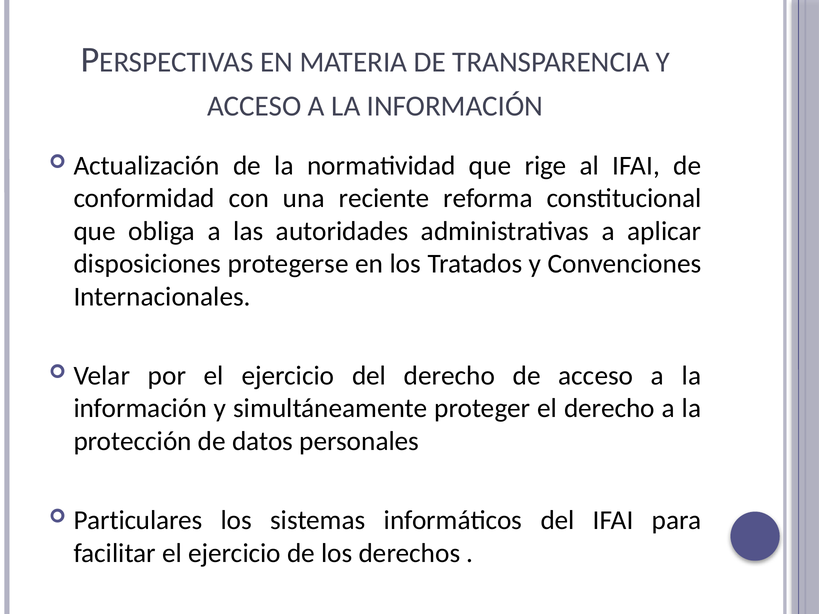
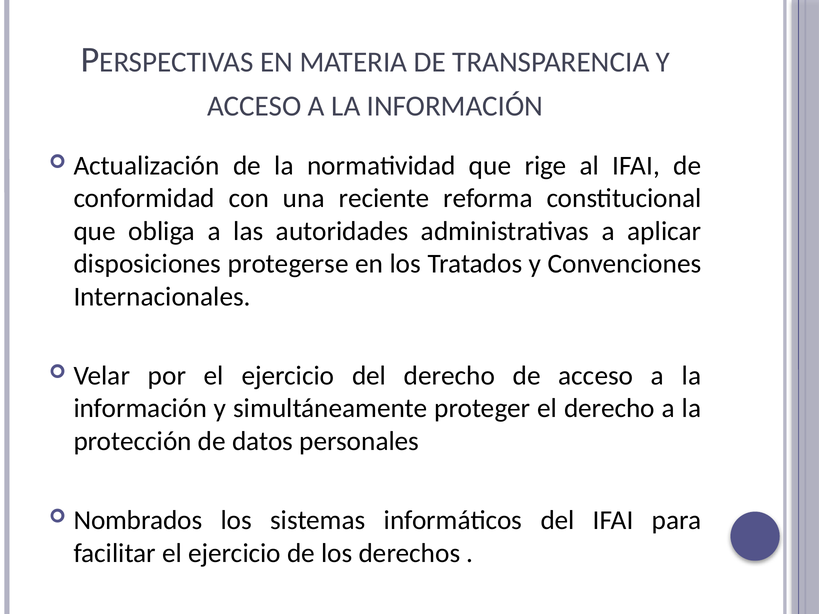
Particulares: Particulares -> Nombrados (138, 521)
